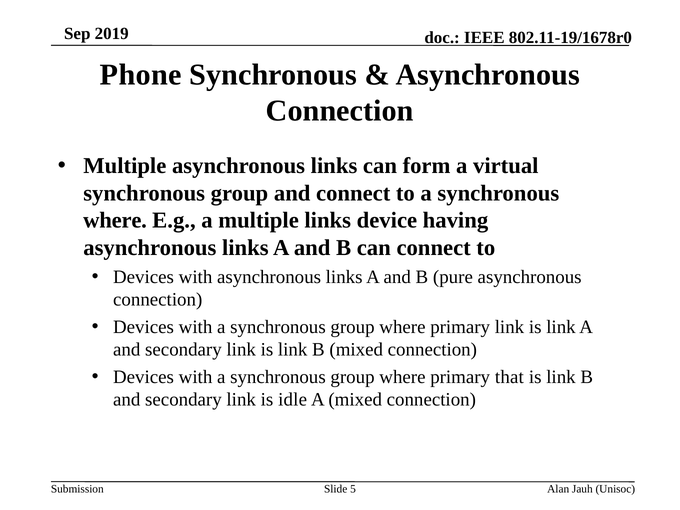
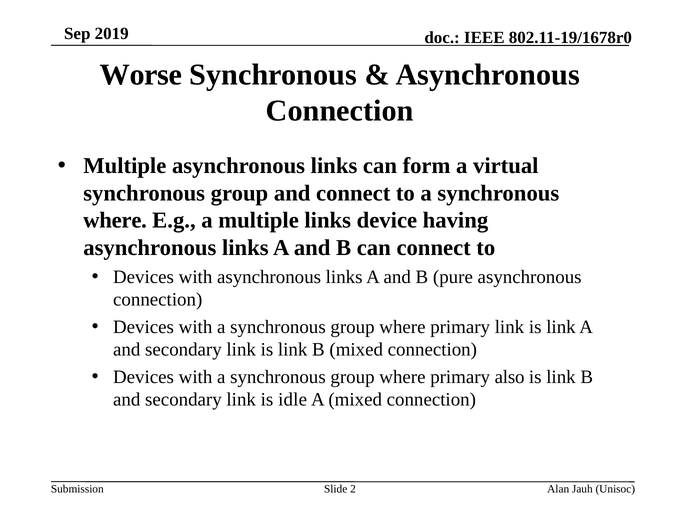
Phone: Phone -> Worse (141, 75)
that: that -> also (510, 377)
5: 5 -> 2 (353, 489)
